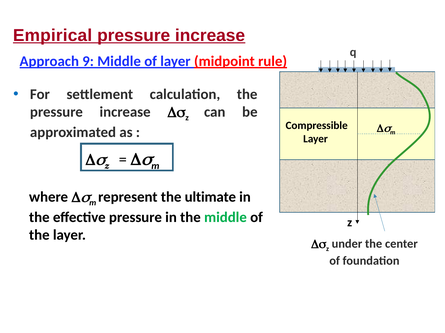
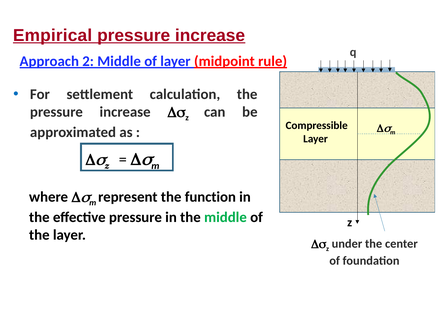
9: 9 -> 2 (88, 61)
ultimate: ultimate -> function (210, 197)
